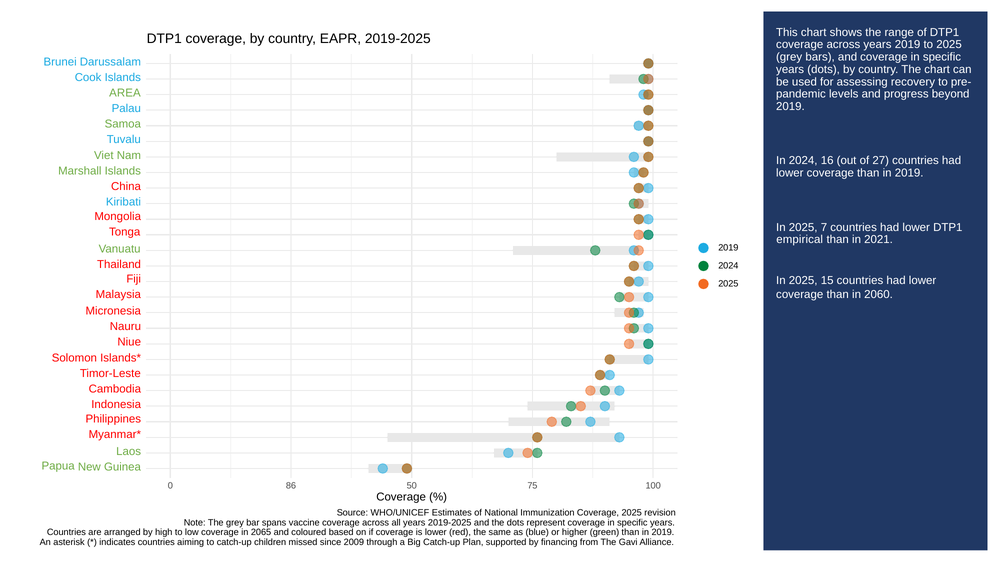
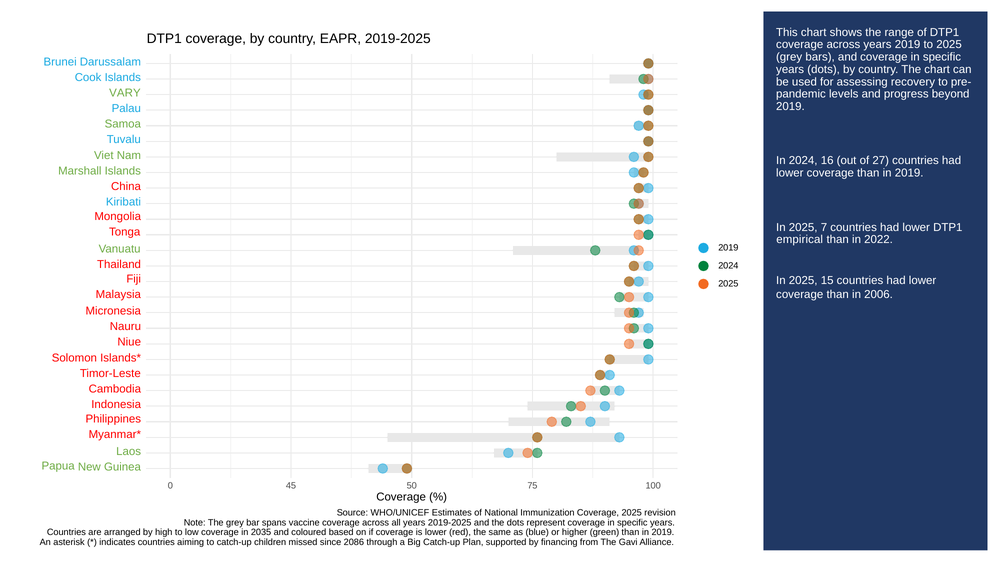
AREA: AREA -> VARY (125, 93)
2021: 2021 -> 2022 (878, 240)
2060: 2060 -> 2006 (878, 295)
86: 86 -> 45 (291, 486)
2065: 2065 -> 2035 (261, 533)
2009: 2009 -> 2086 (354, 543)
